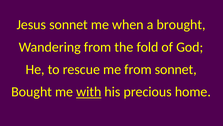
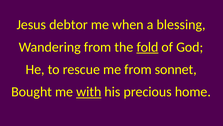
Jesus sonnet: sonnet -> debtor (68, 25)
brought: brought -> blessing (181, 25)
fold underline: none -> present (147, 47)
